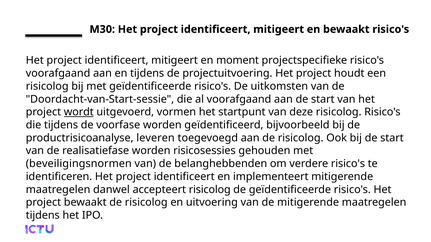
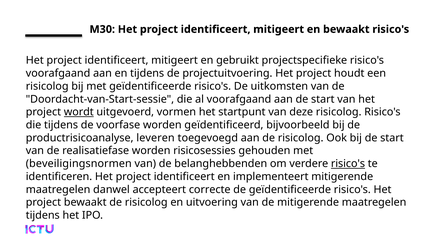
moment: moment -> gebruikt (238, 61)
risico's underline: none -> present (348, 164)
accepteert risicolog: risicolog -> correcte (210, 190)
